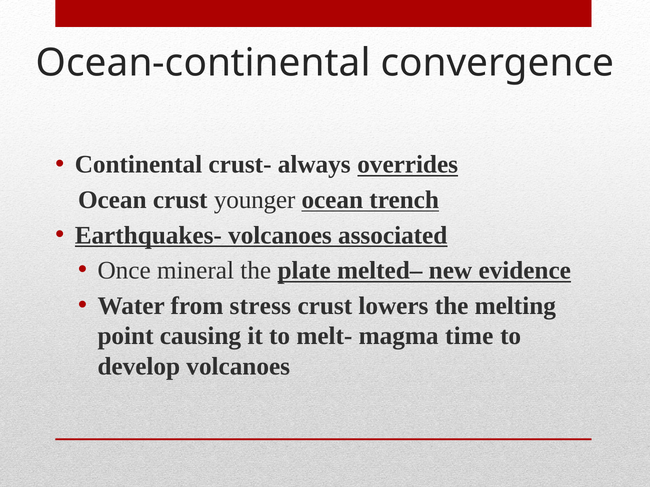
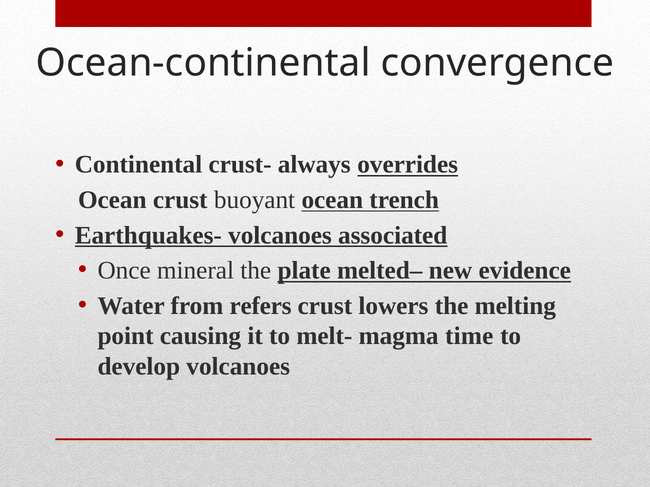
younger: younger -> buoyant (255, 200)
stress: stress -> refers (261, 306)
